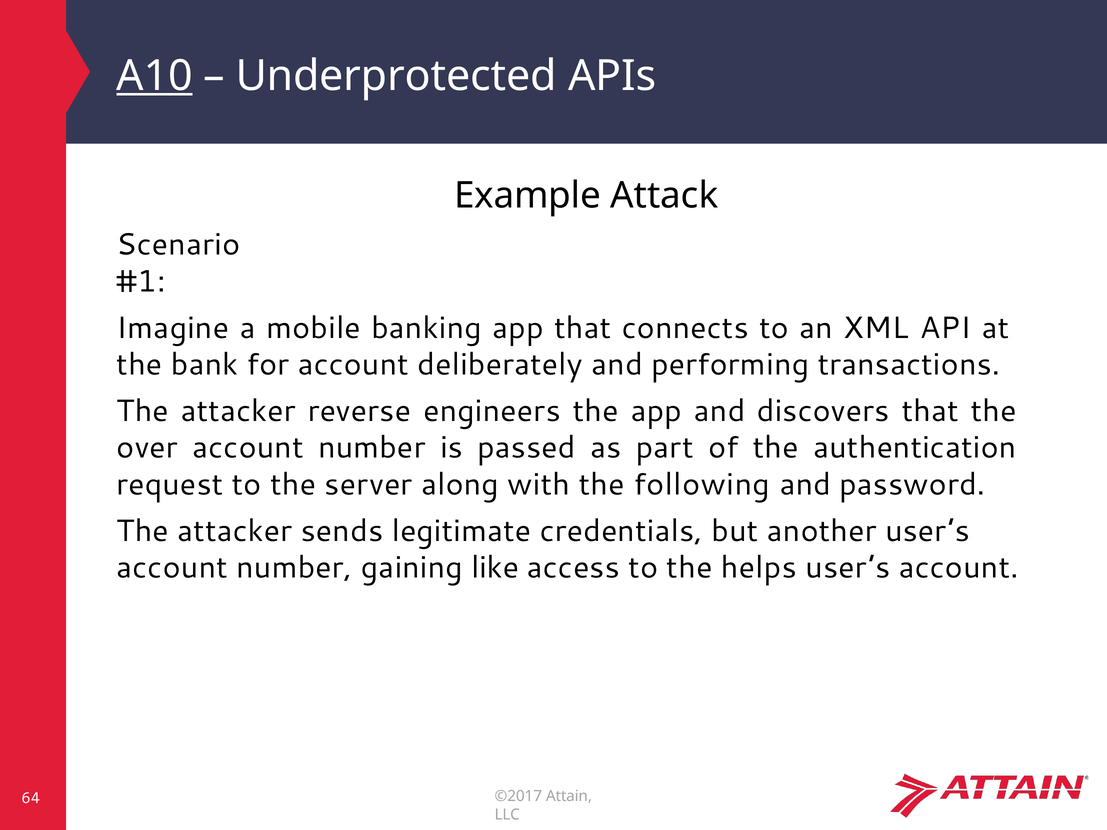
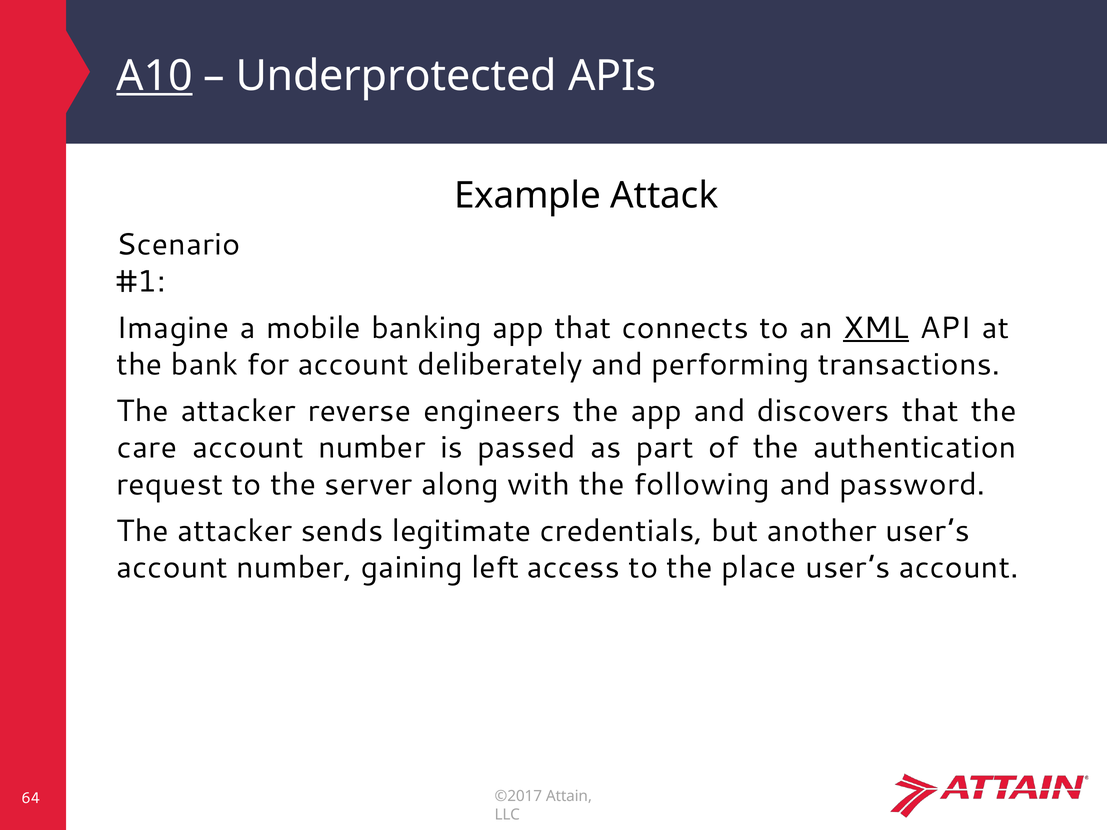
XML underline: none -> present (876, 328)
over: over -> care (147, 448)
like: like -> left (495, 568)
helps: helps -> place (759, 568)
